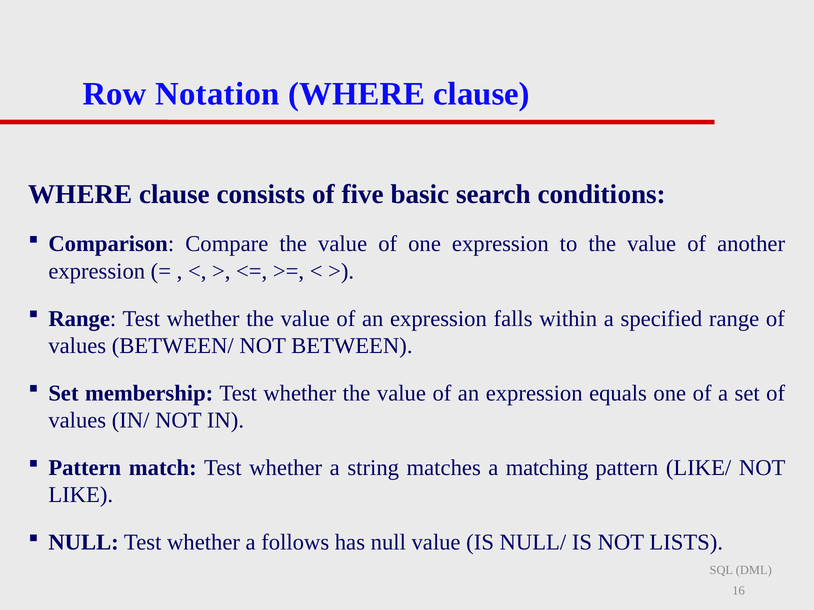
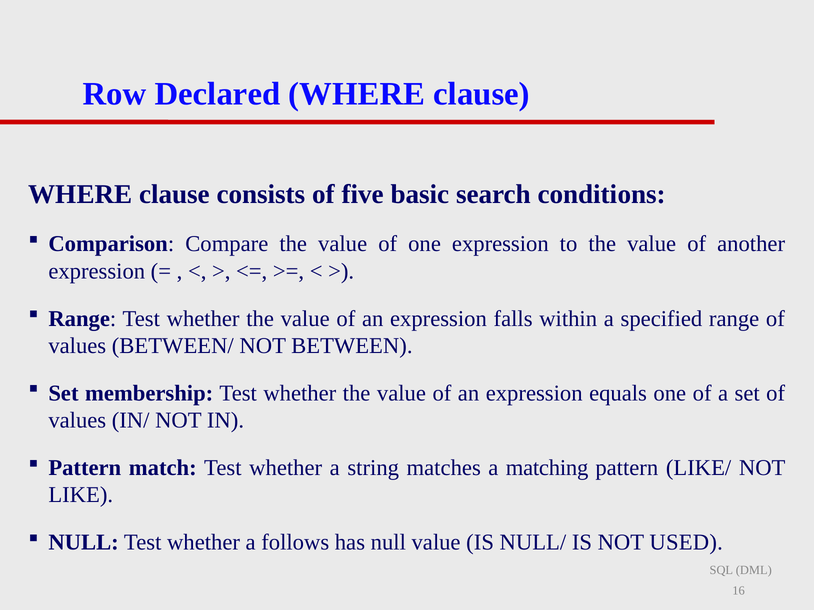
Notation: Notation -> Declared (218, 94)
LISTS: LISTS -> USED (686, 543)
